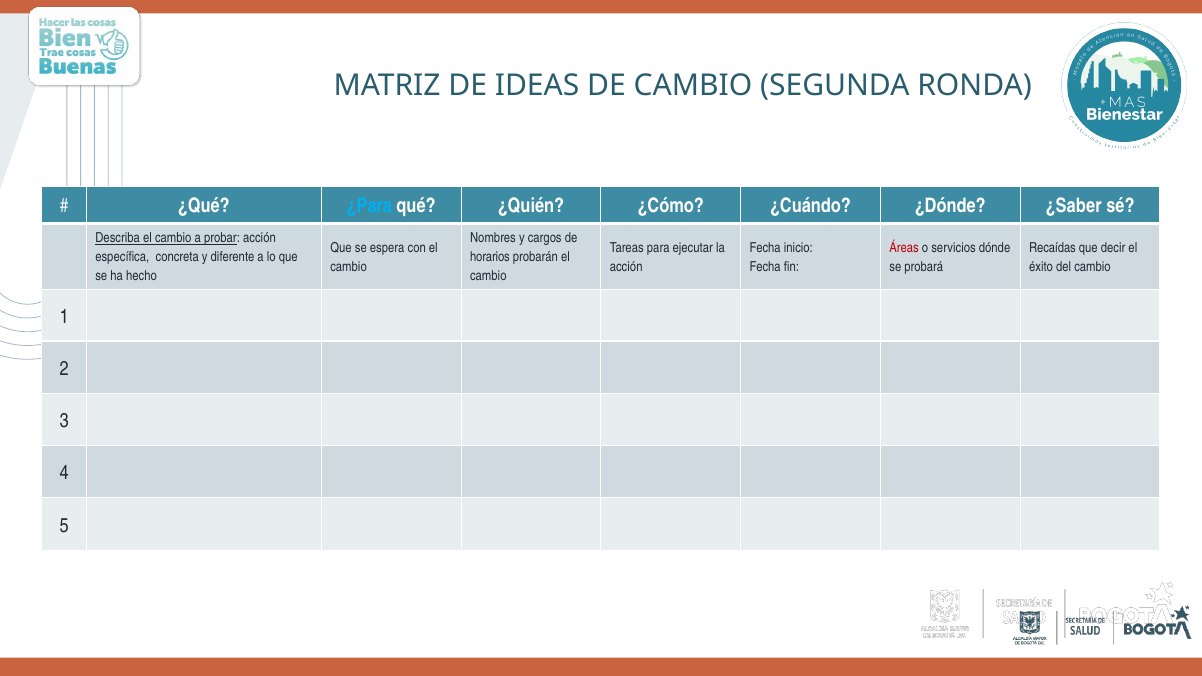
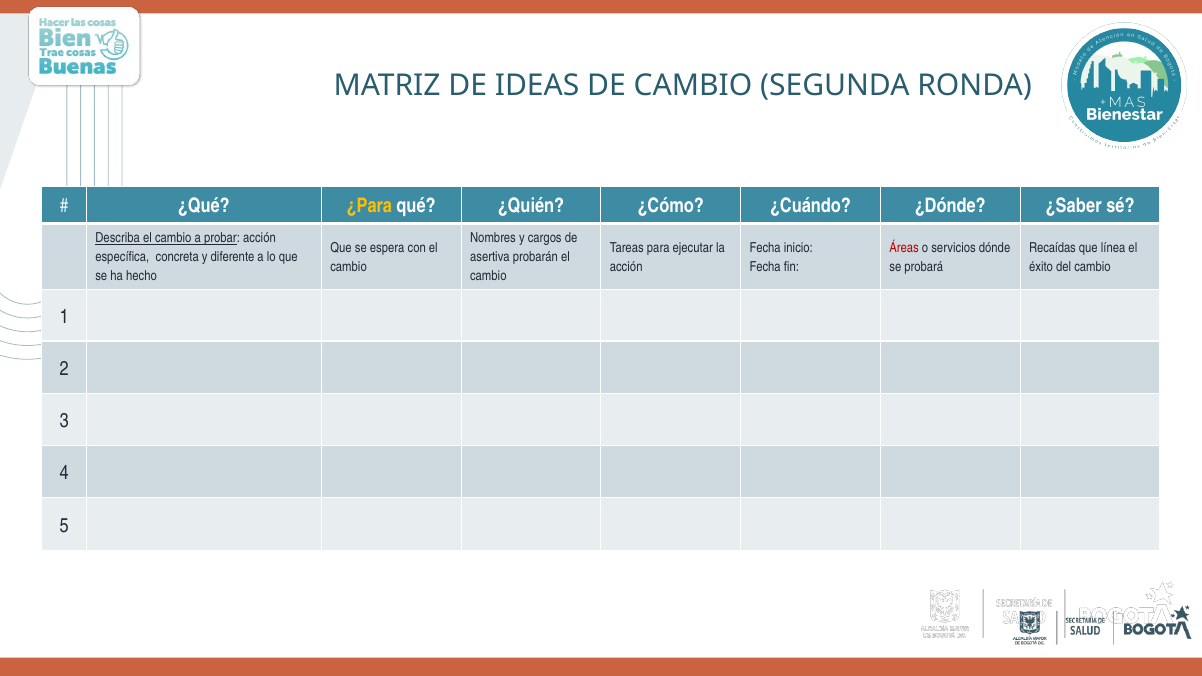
¿Para colour: light blue -> yellow (369, 206)
decir: decir -> línea (1113, 248)
horarios: horarios -> asertiva (490, 257)
